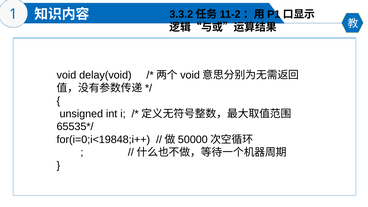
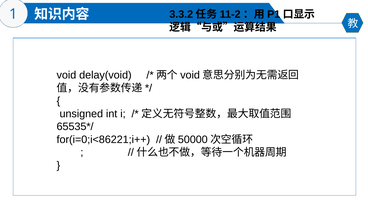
for(i=0;i<19848;i++: for(i=0;i<19848;i++ -> for(i=0;i<86221;i++ (103, 140)
